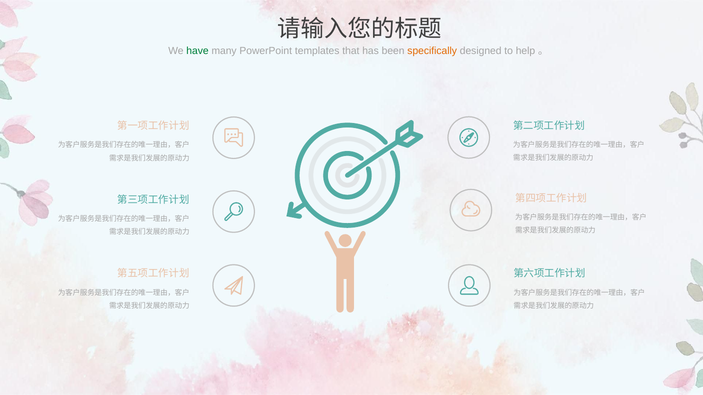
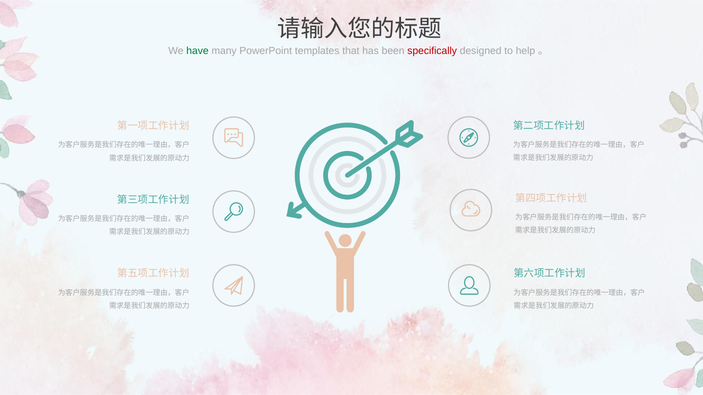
specifically colour: orange -> red (432, 51)
